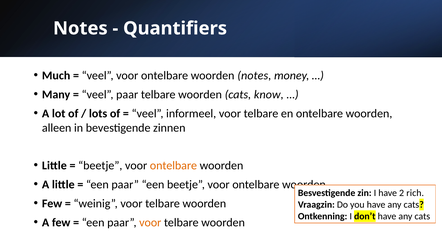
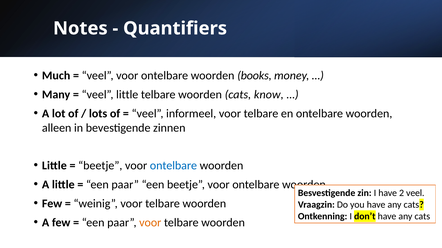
woorden notes: notes -> books (254, 76)
veel paar: paar -> little (127, 95)
ontelbare colour: orange -> blue (173, 166)
2 rich: rich -> veel (415, 194)
